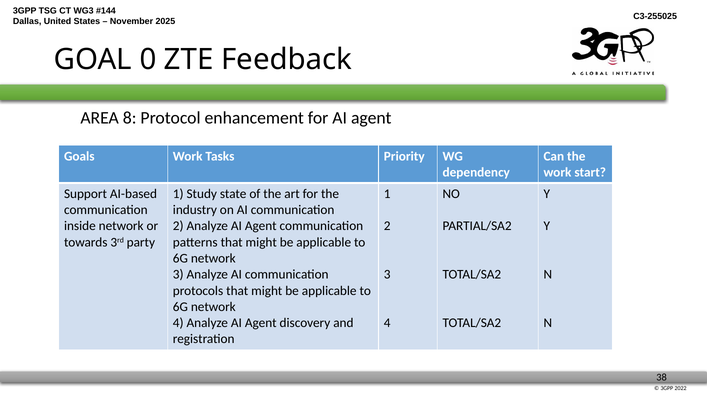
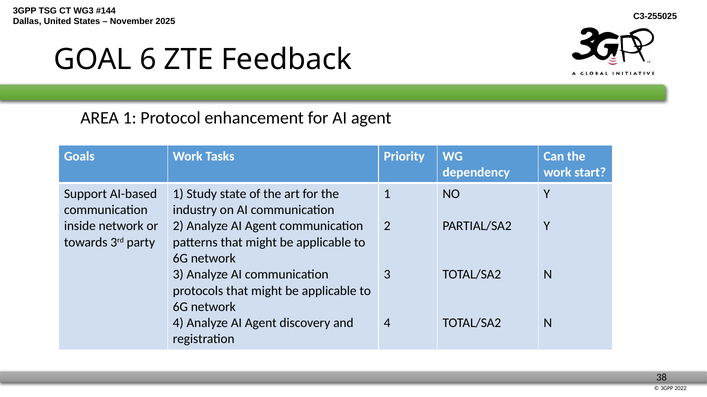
0: 0 -> 6 (148, 59)
AREA 8: 8 -> 1 (130, 118)
